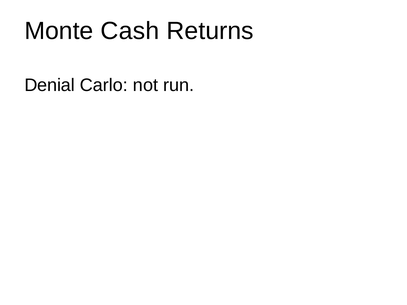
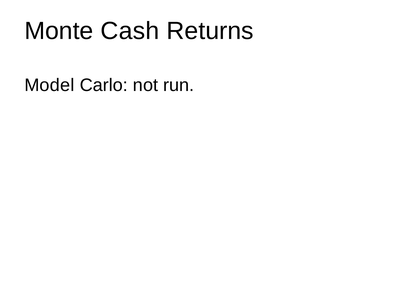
Denial: Denial -> Model (49, 85)
